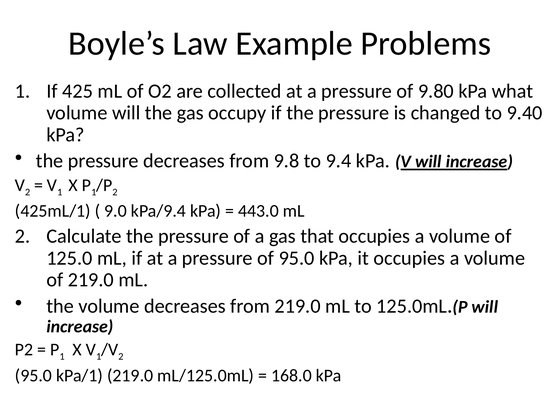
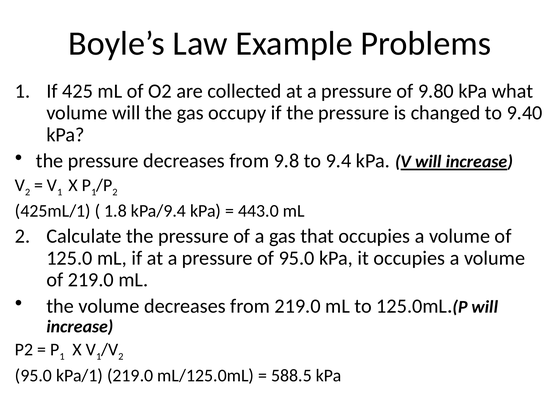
9.0: 9.0 -> 1.8 (115, 211)
168.0: 168.0 -> 588.5 (291, 375)
